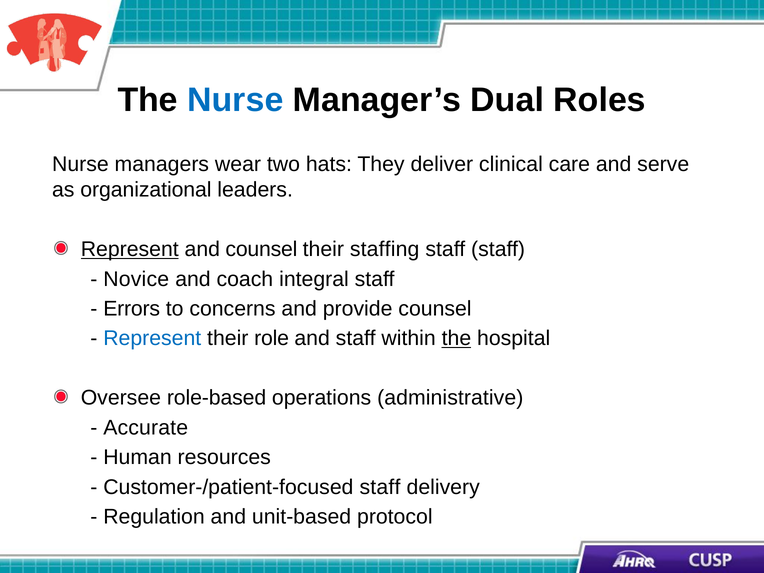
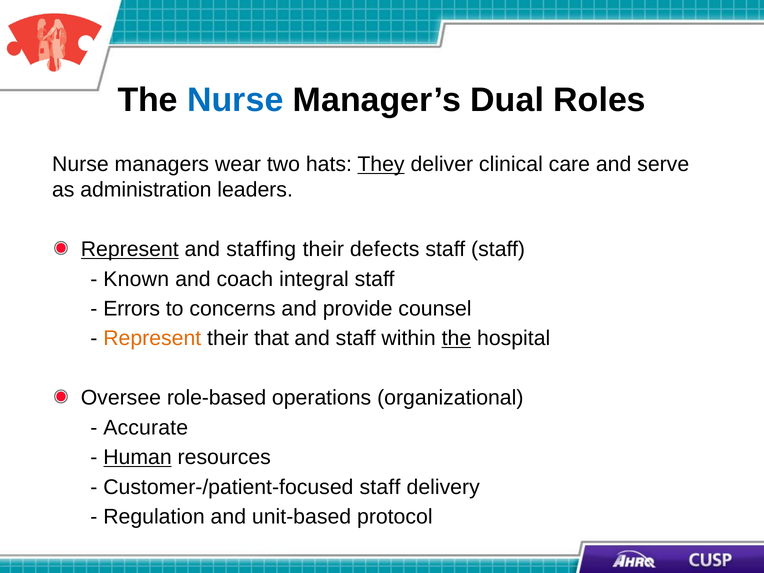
They underline: none -> present (381, 164)
organizational: organizational -> administration (146, 190)
and counsel: counsel -> staffing (261, 249)
staffing: staffing -> defects (385, 249)
Novice: Novice -> Known (136, 279)
Represent colour: blue -> orange (152, 338)
role: role -> that (272, 338)
administrative: administrative -> organizational (450, 398)
Human underline: none -> present (137, 457)
